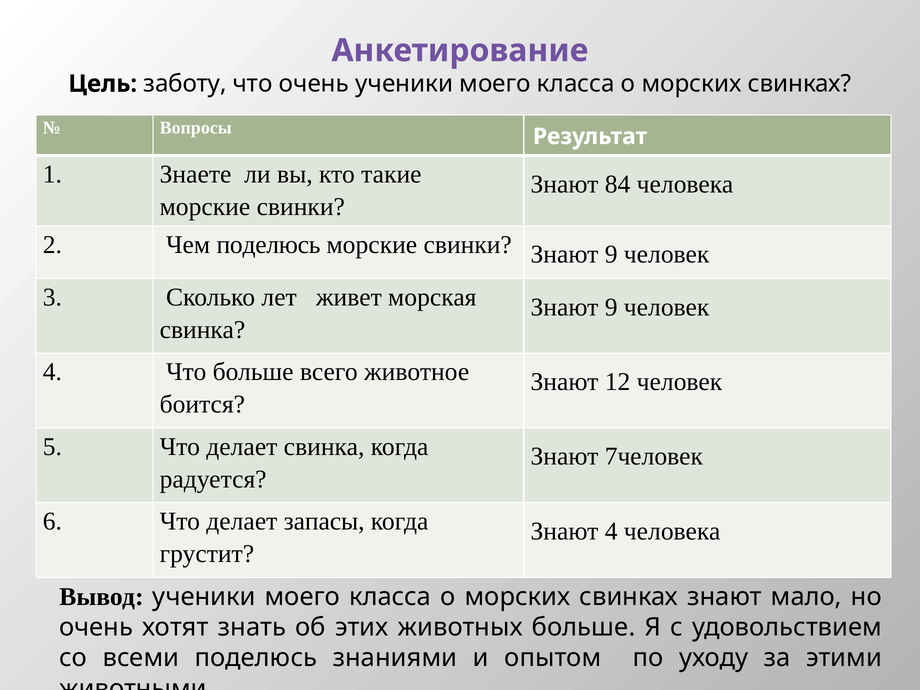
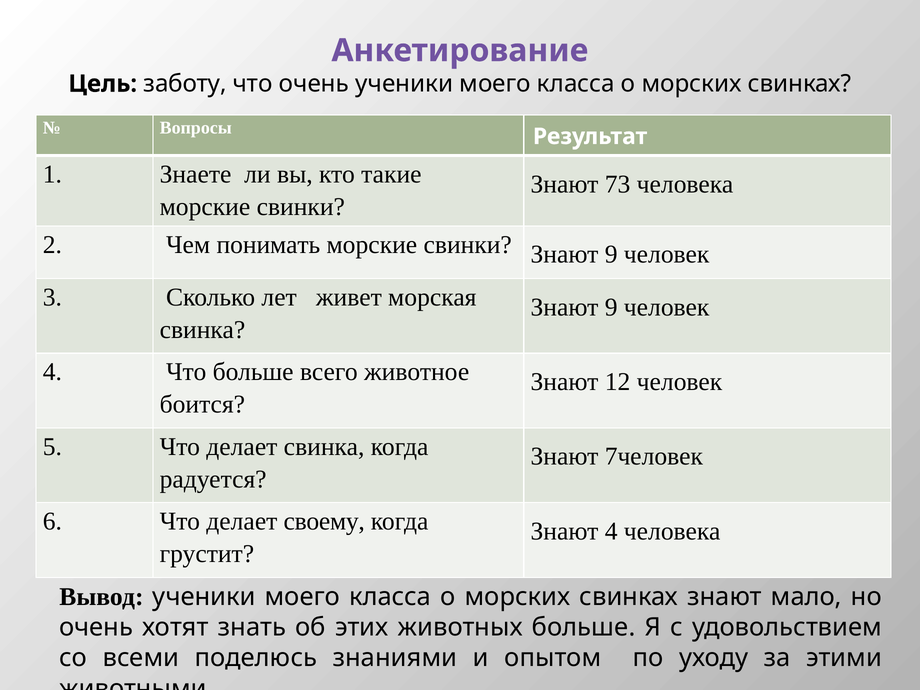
84: 84 -> 73 (618, 184)
Чем поделюсь: поделюсь -> понимать (268, 245)
запасы: запасы -> своему (324, 521)
